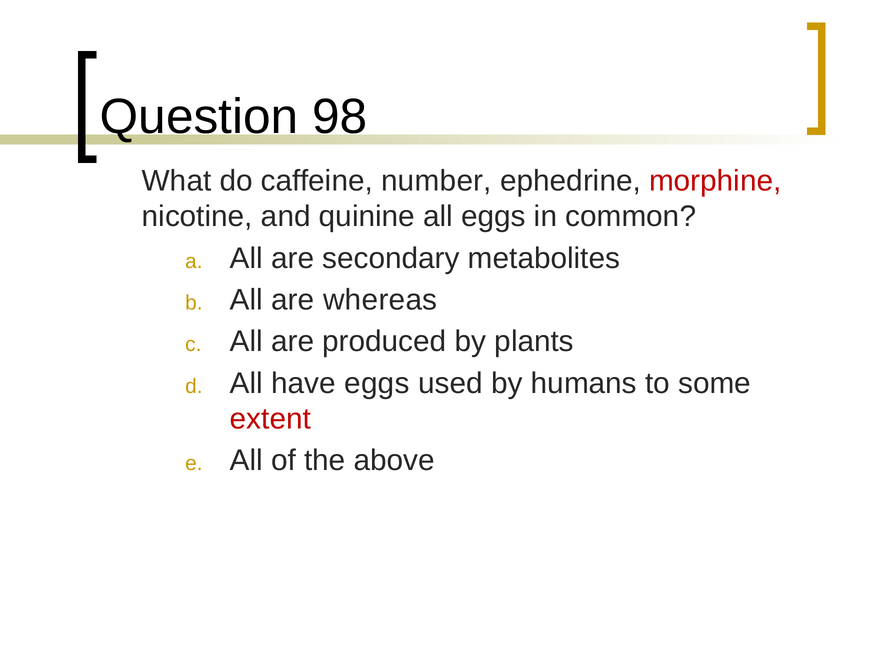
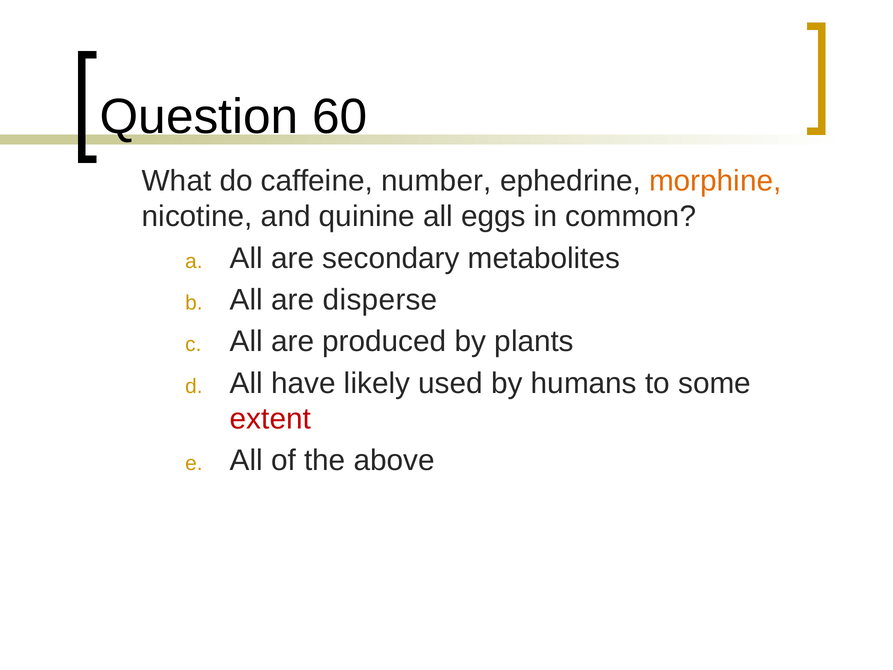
98: 98 -> 60 (340, 117)
morphine colour: red -> orange (715, 181)
whereas: whereas -> disperse (380, 300)
have eggs: eggs -> likely (377, 383)
